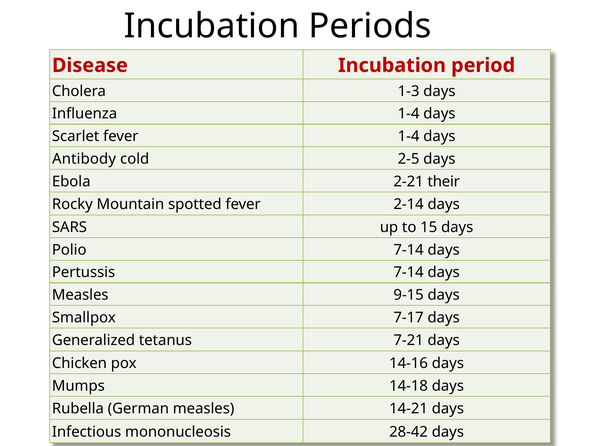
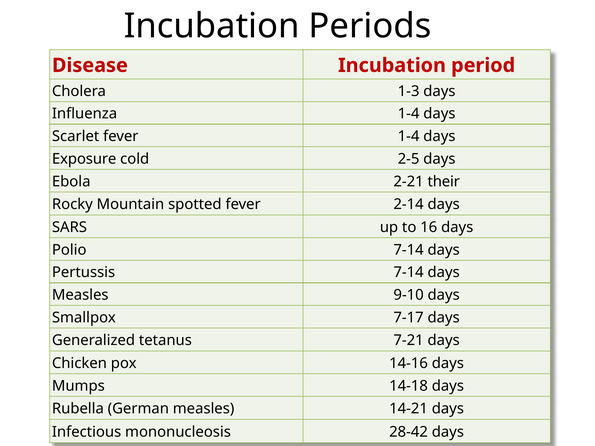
Antibody: Antibody -> Exposure (84, 159)
15: 15 -> 16 (429, 227)
9-15: 9-15 -> 9-10 (409, 295)
